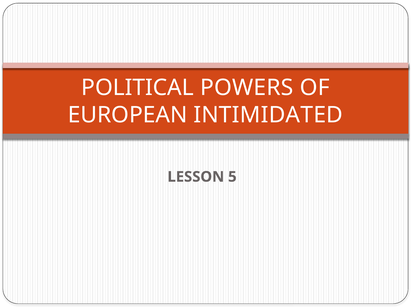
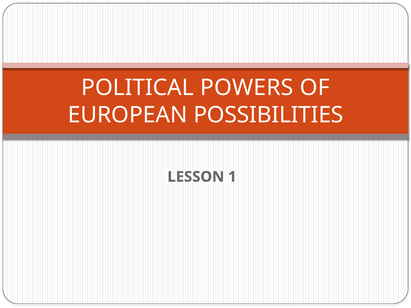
INTIMIDATED: INTIMIDATED -> POSSIBILITIES (268, 115)
5: 5 -> 1 (232, 177)
